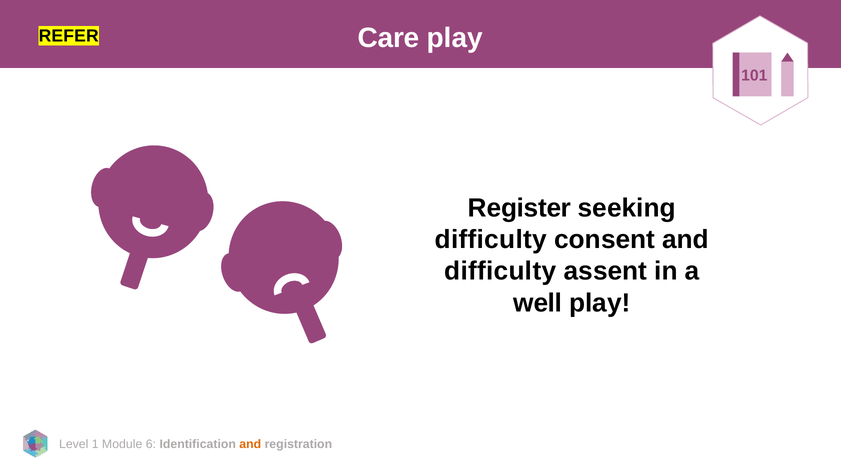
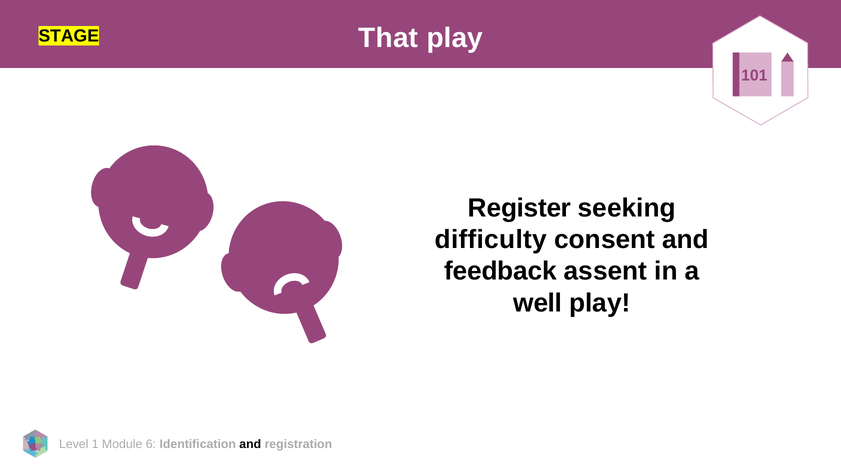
Care: Care -> That (388, 38)
REFER: REFER -> STAGE (69, 36)
difficulty: difficulty -> feedback (501, 271)
and colour: orange -> black (250, 444)
